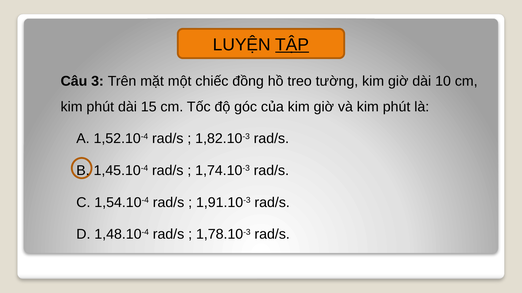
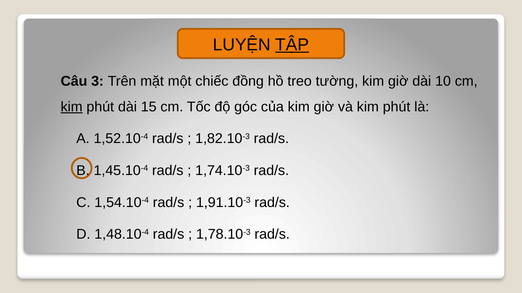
kim underline: none -> present (72, 107)
